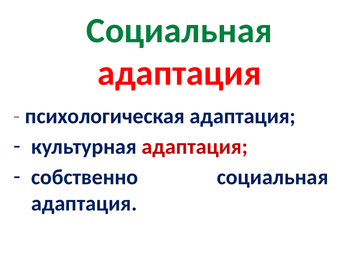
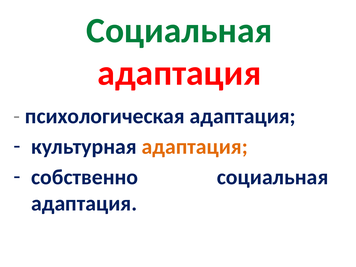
адаптация colour: red -> orange (195, 147)
